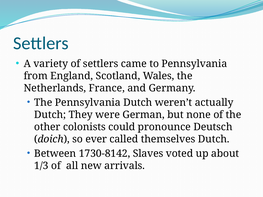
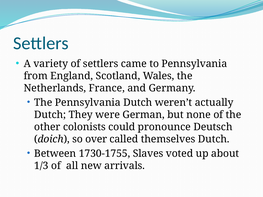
ever: ever -> over (96, 139)
1730-8142: 1730-8142 -> 1730-1755 (105, 154)
